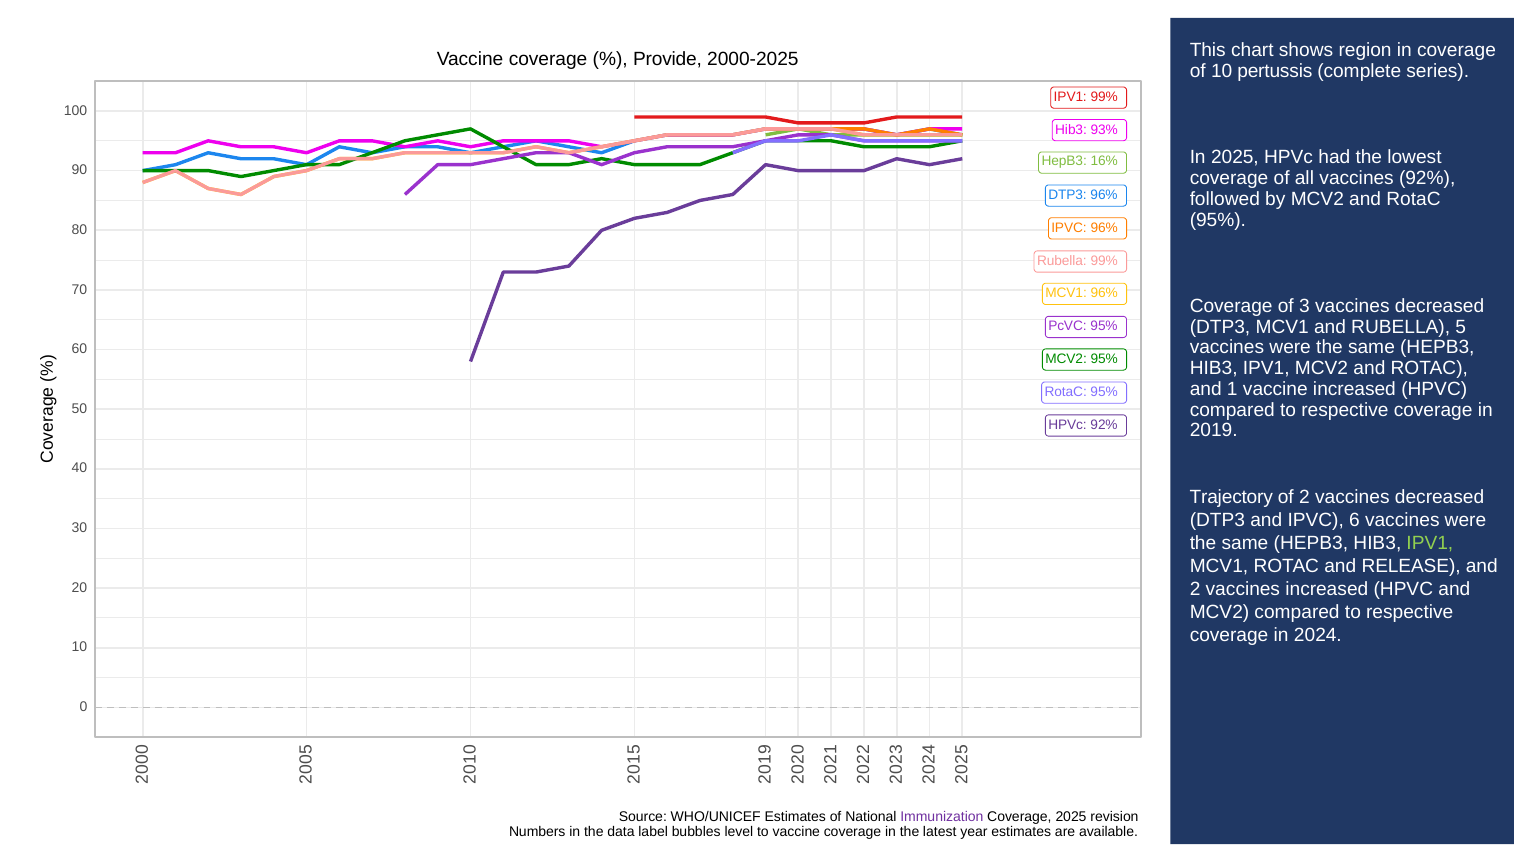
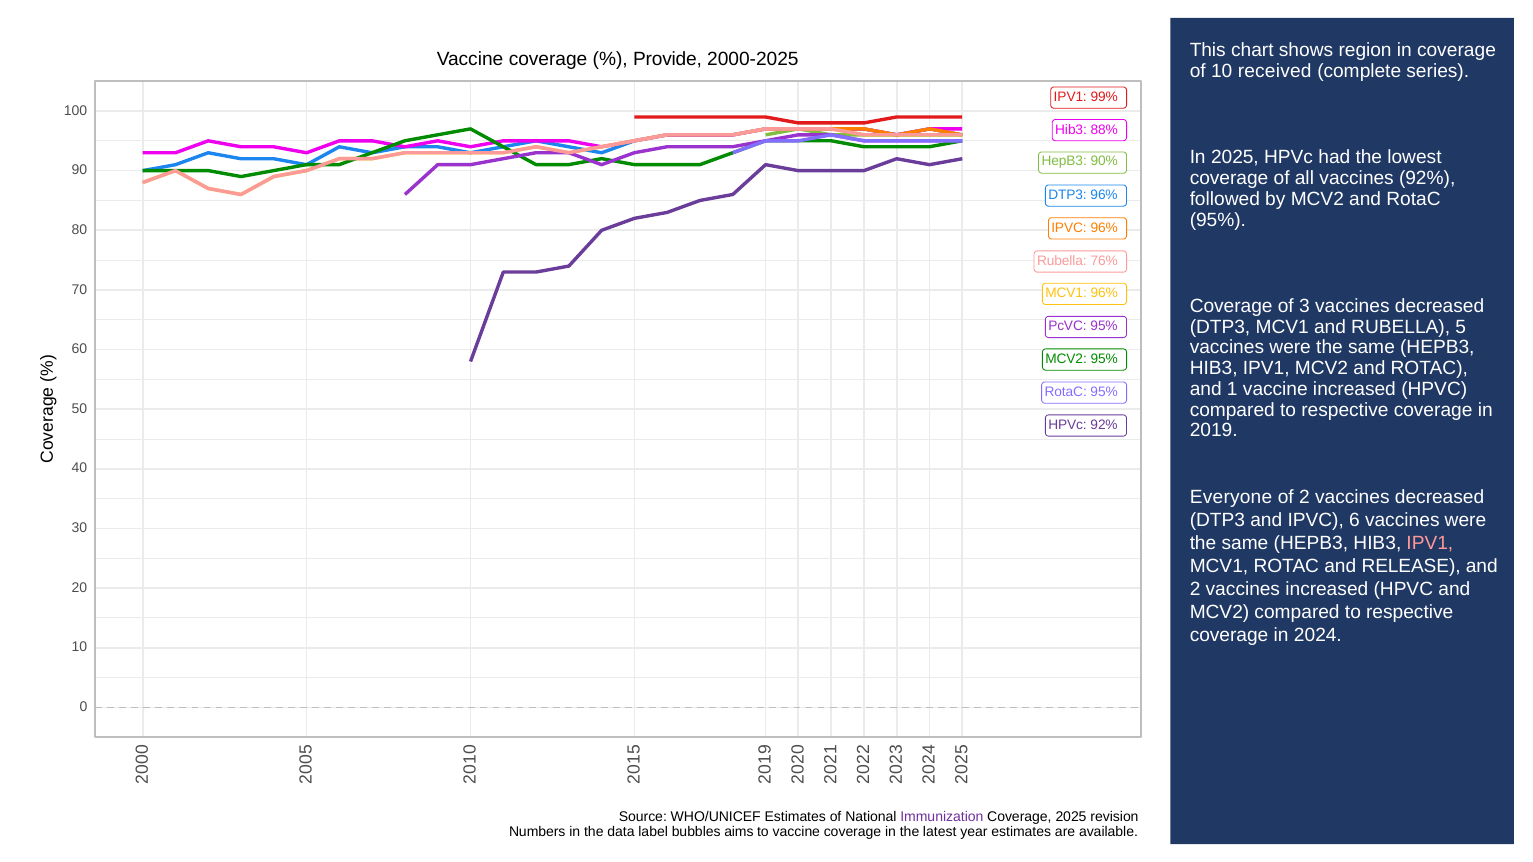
pertussis: pertussis -> received (1275, 71)
93%: 93% -> 88% (1104, 130)
16%: 16% -> 90% (1104, 161)
Rubella 99%: 99% -> 76% (1104, 261)
Trajectory: Trajectory -> Everyone (1231, 497)
IPV1 colour: light green -> pink (1430, 543)
level: level -> aims (739, 832)
